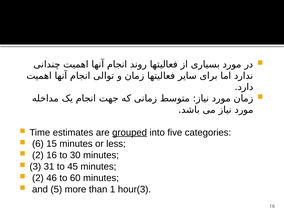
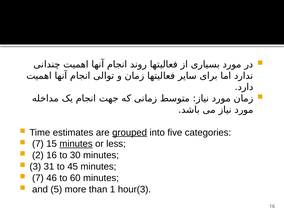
6: 6 -> 7 (38, 144)
minutes underline: none -> present (76, 144)
2: 2 -> 7 (38, 178)
